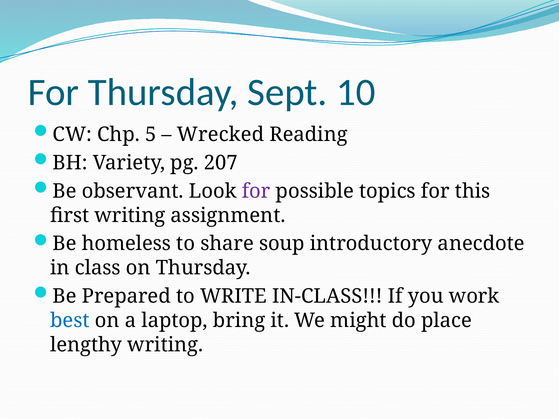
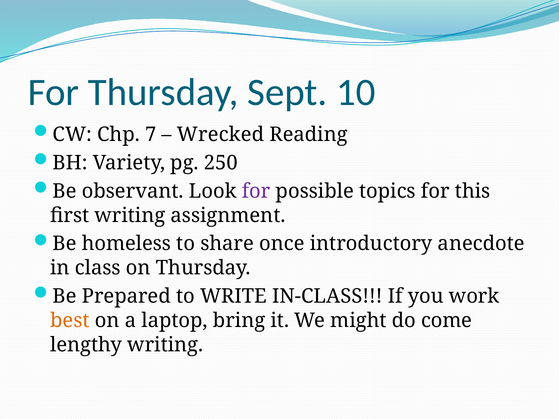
5: 5 -> 7 (151, 135)
207: 207 -> 250 (221, 163)
soup: soup -> once (282, 244)
best colour: blue -> orange (70, 321)
place: place -> come (447, 321)
